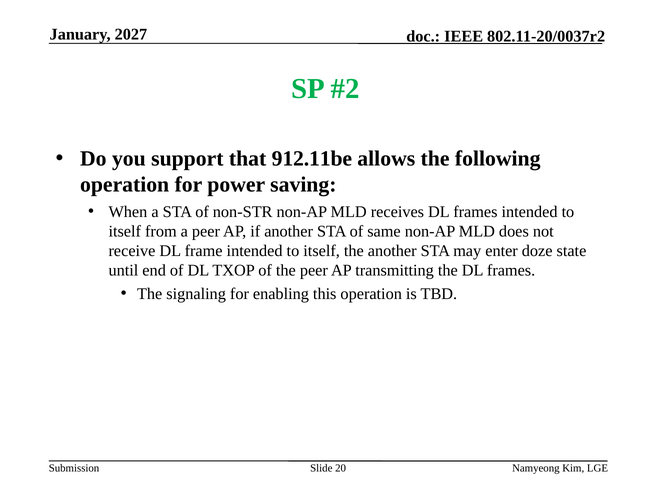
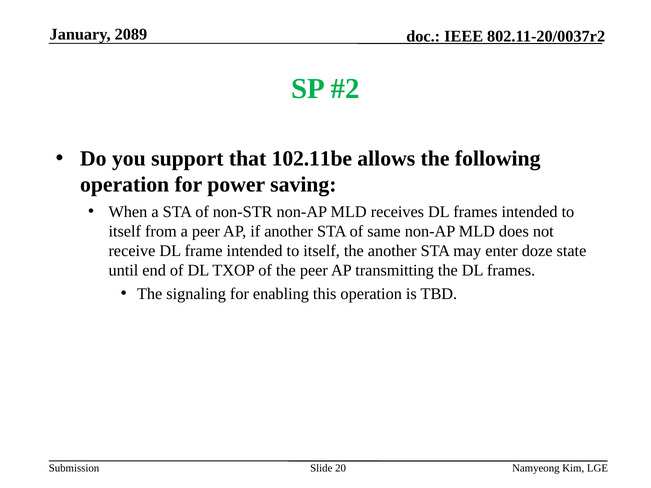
2027: 2027 -> 2089 (131, 35)
912.11be: 912.11be -> 102.11be (312, 159)
